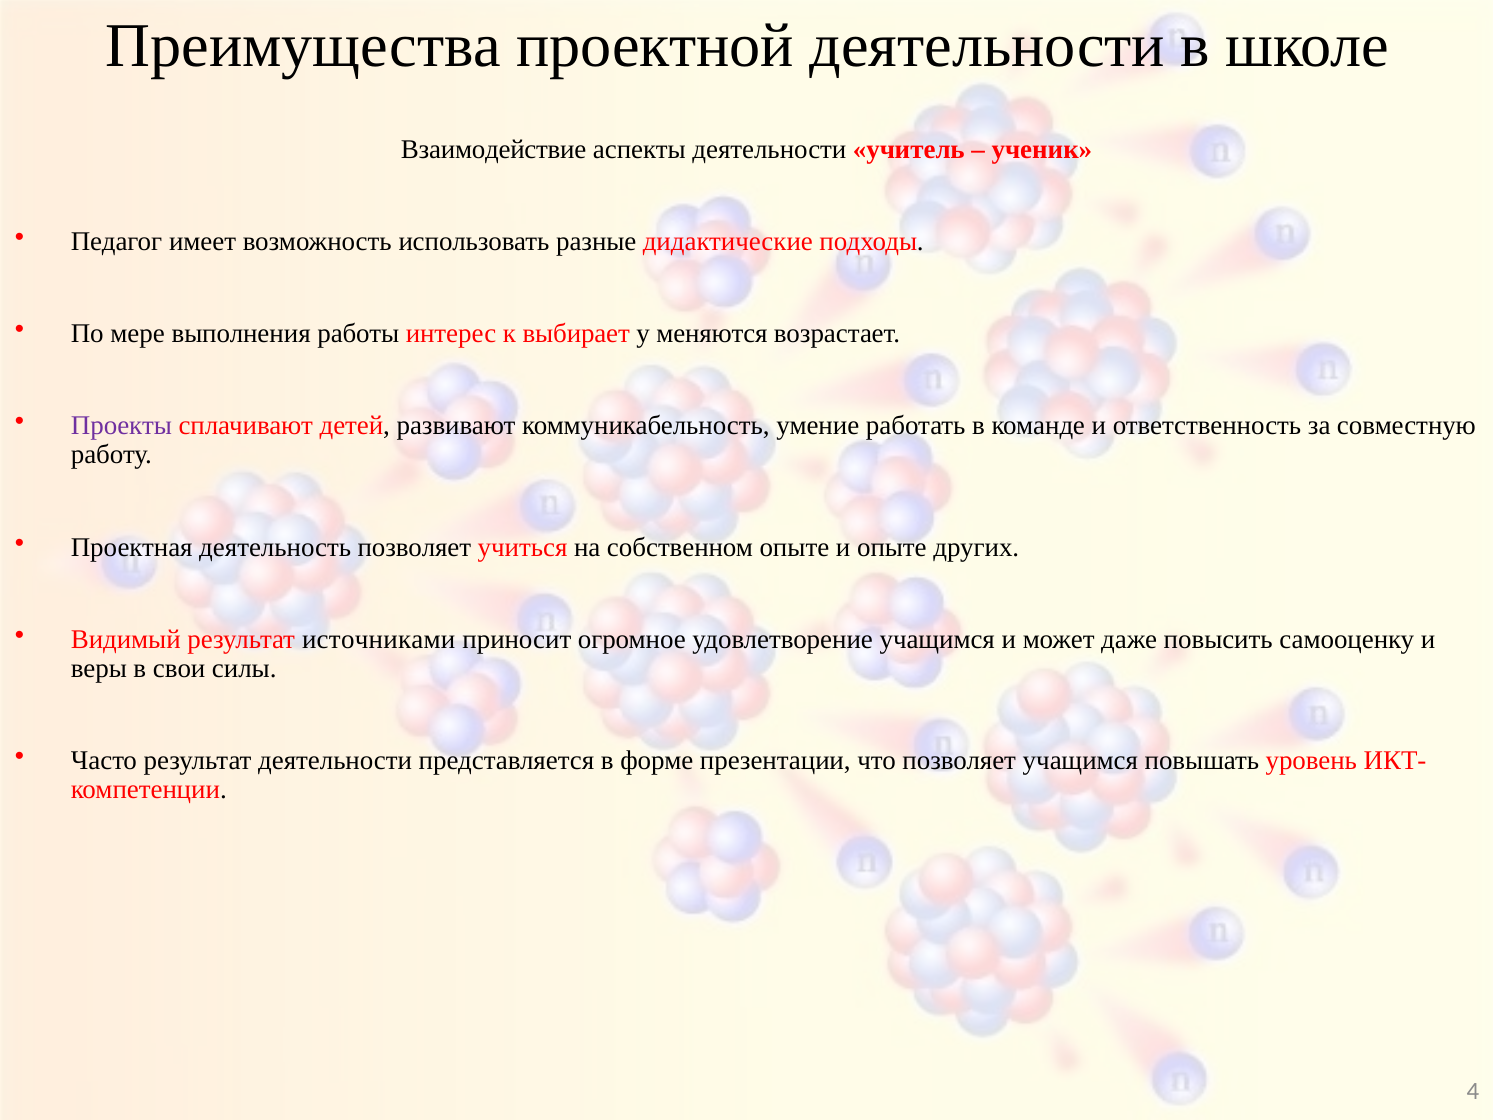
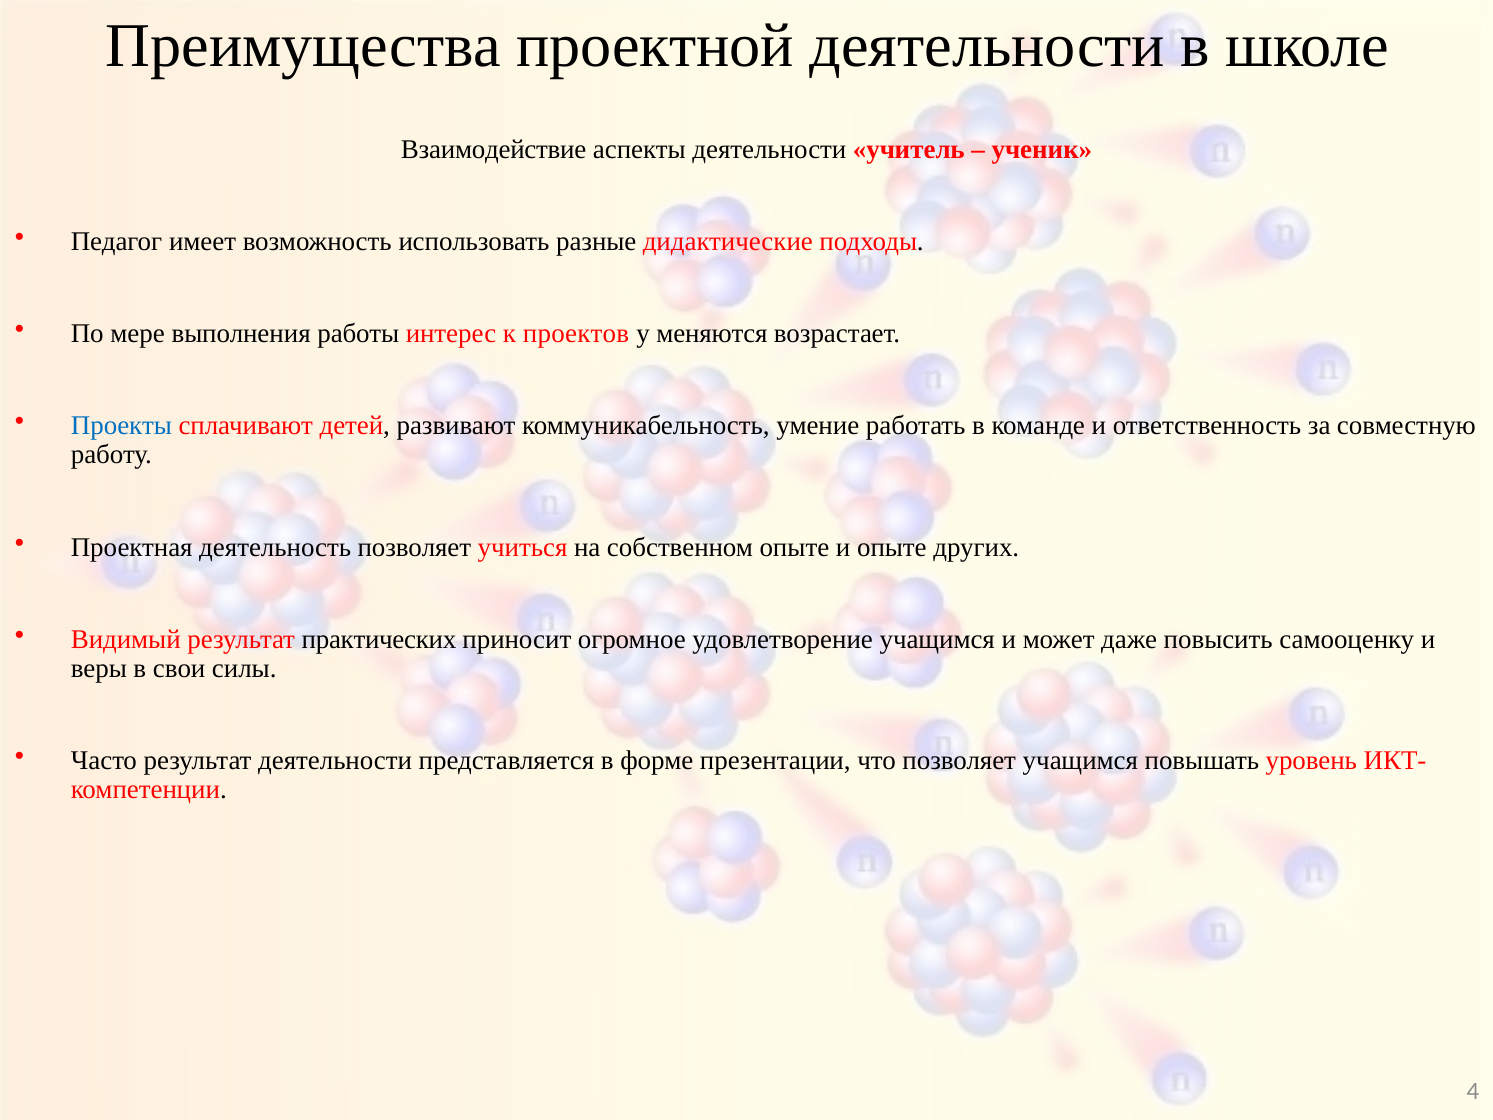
выбирает: выбирает -> проектов (576, 334)
Проекты colour: purple -> blue (121, 426)
источниками: источниками -> практических (379, 639)
